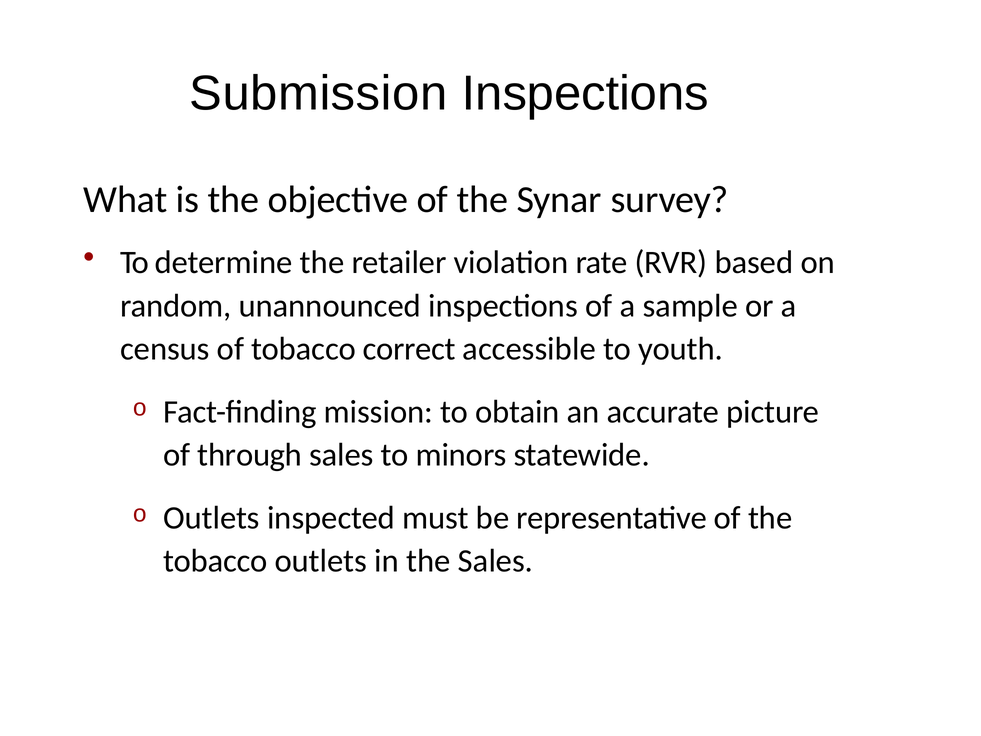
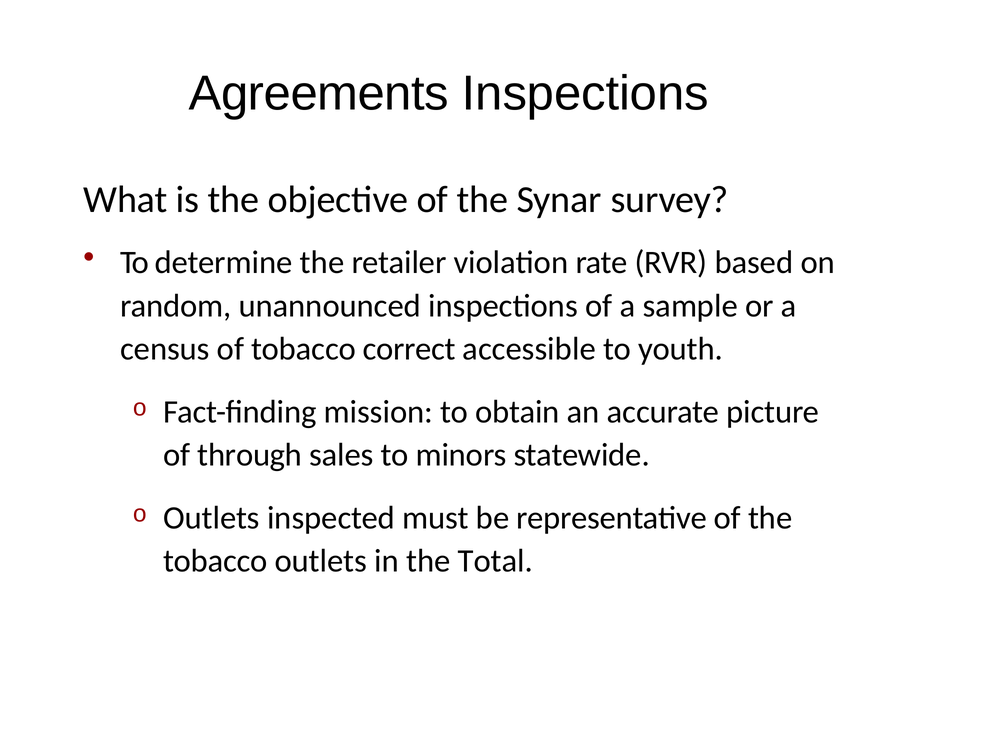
Submission: Submission -> Agreements (319, 94)
the Sales: Sales -> Total (496, 561)
